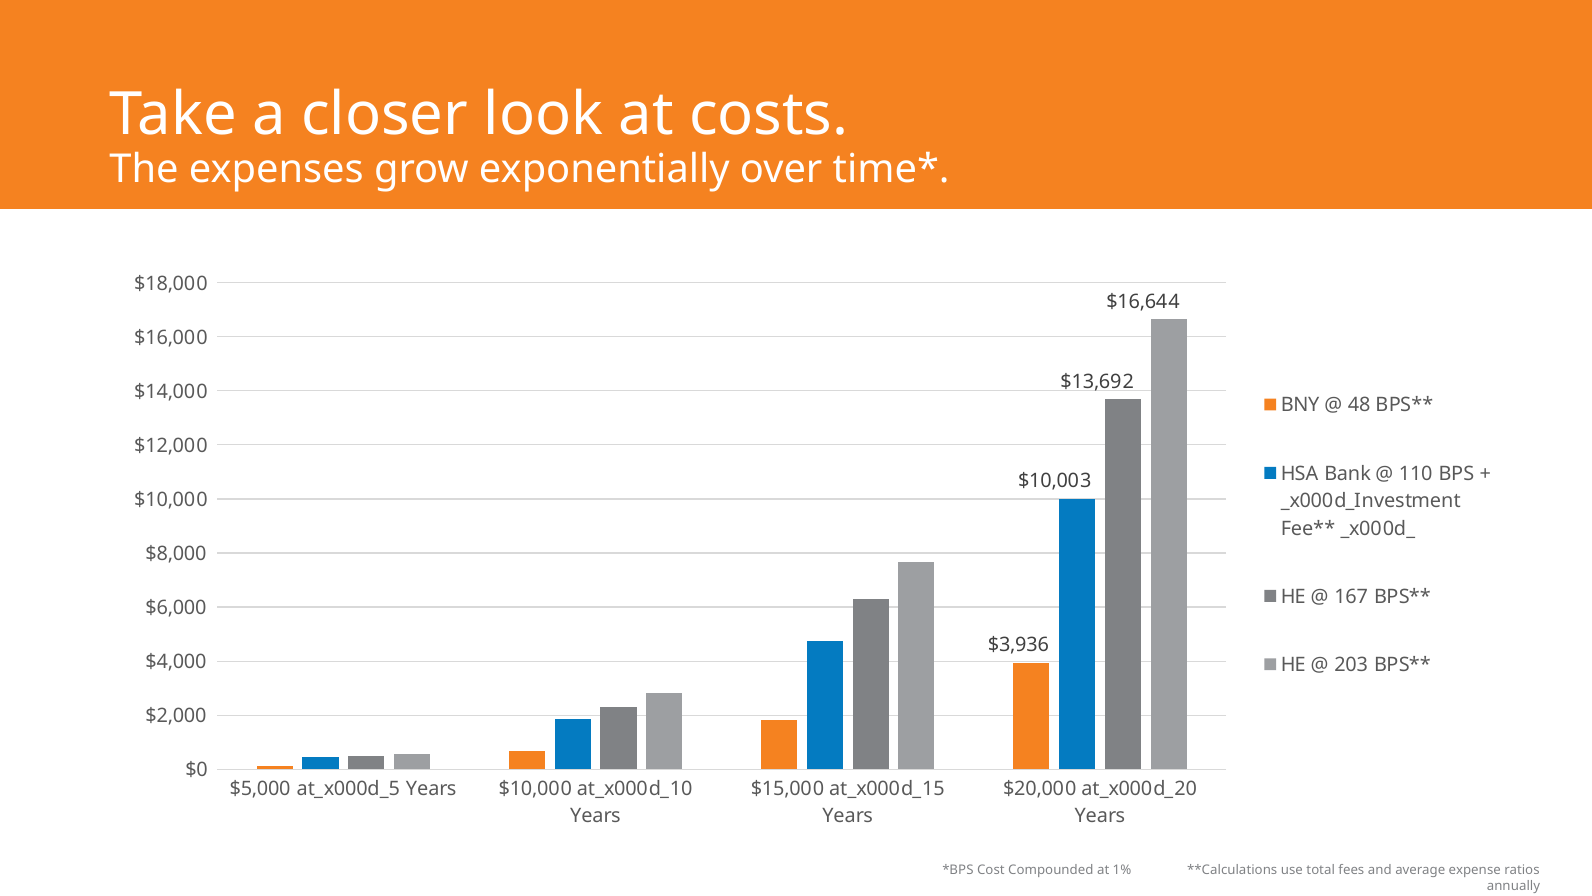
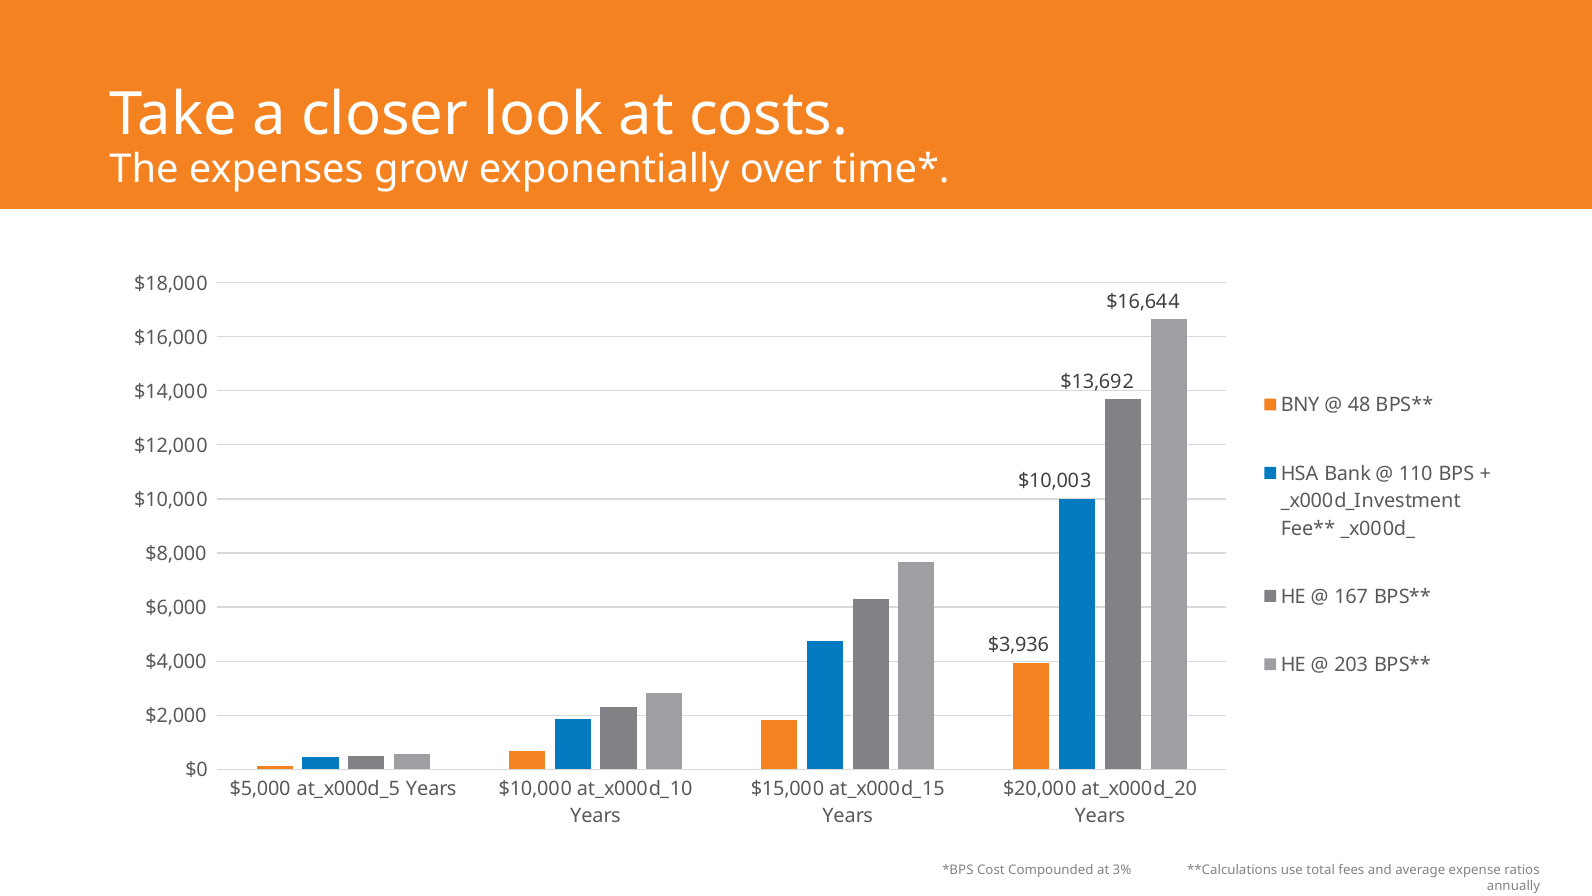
1%: 1% -> 3% (1122, 870)
